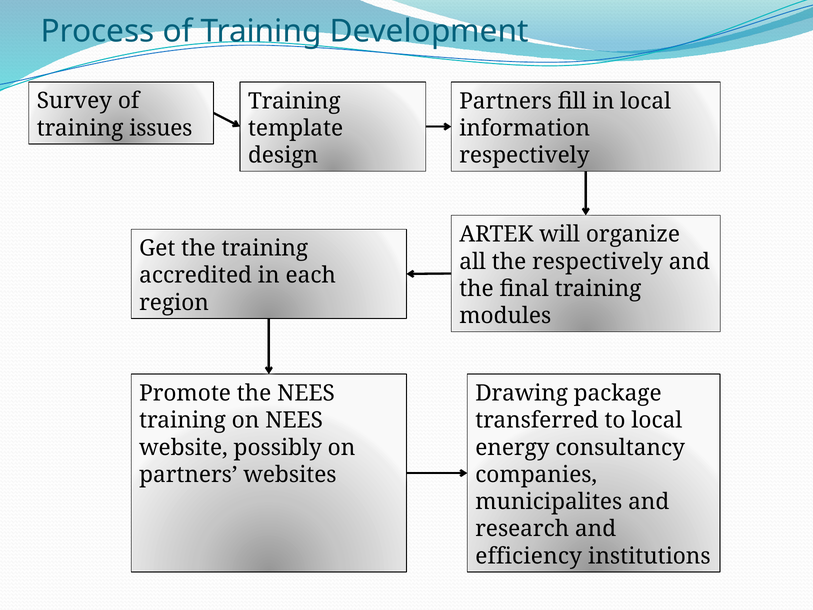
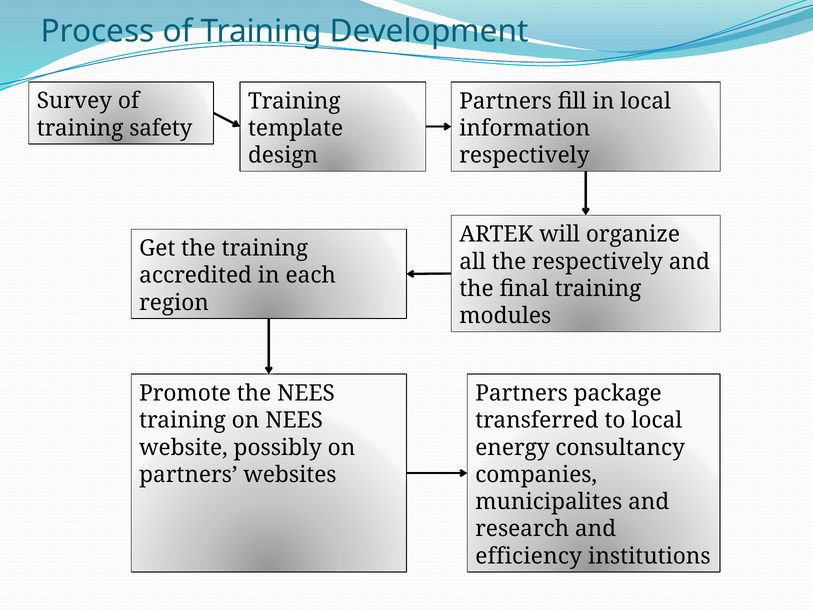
issues: issues -> safety (161, 128)
Drawing: Drawing -> Partners (522, 393)
